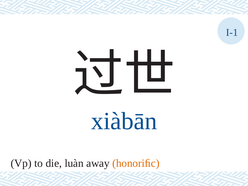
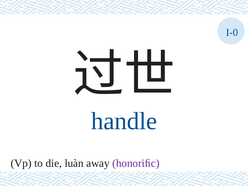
I-1: I-1 -> I-0 (232, 32)
xiàbān: xiàbān -> handle (124, 121)
honoriﬁc colour: orange -> purple (136, 163)
